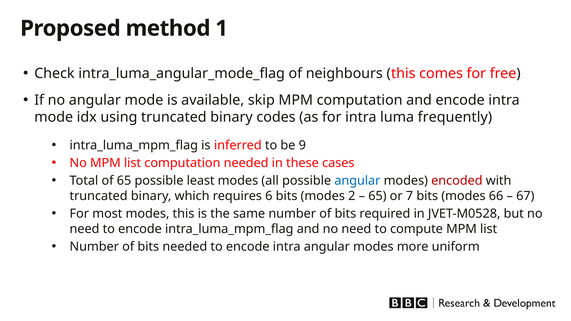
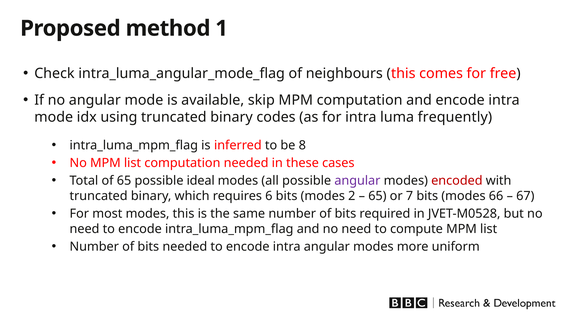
9: 9 -> 8 (302, 145)
least: least -> ideal (201, 181)
angular colour: blue -> purple (357, 181)
